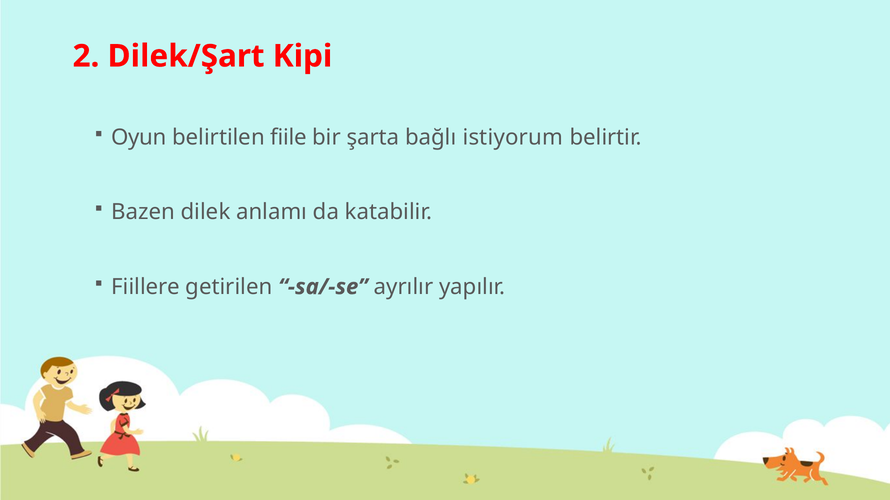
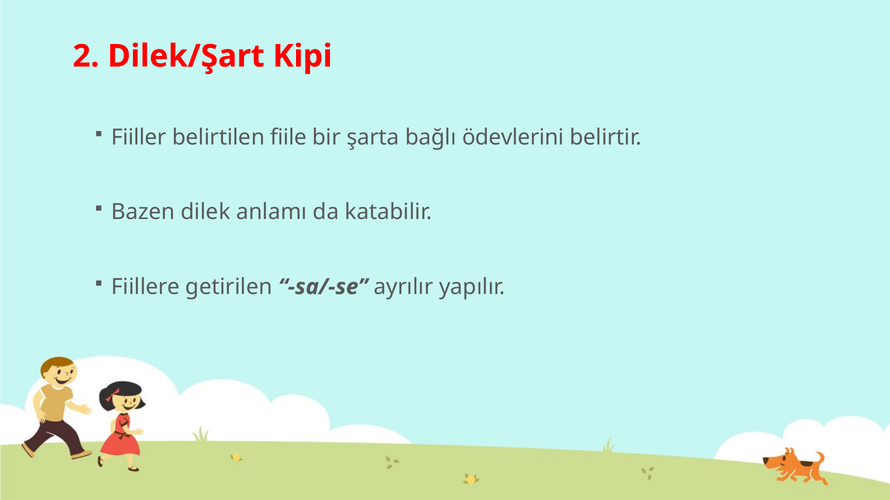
Oyun: Oyun -> Fiiller (139, 137)
istiyorum: istiyorum -> ödevlerini (513, 137)
